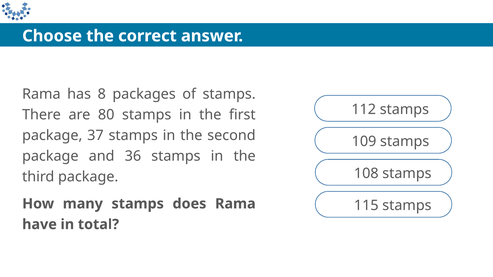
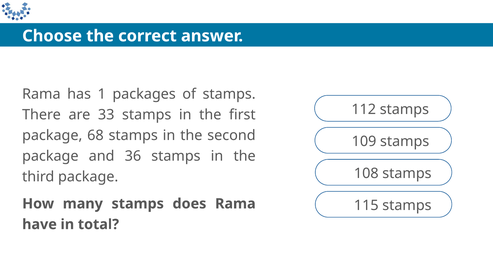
8: 8 -> 1 (102, 94)
80: 80 -> 33 (106, 115)
37: 37 -> 68 (95, 136)
